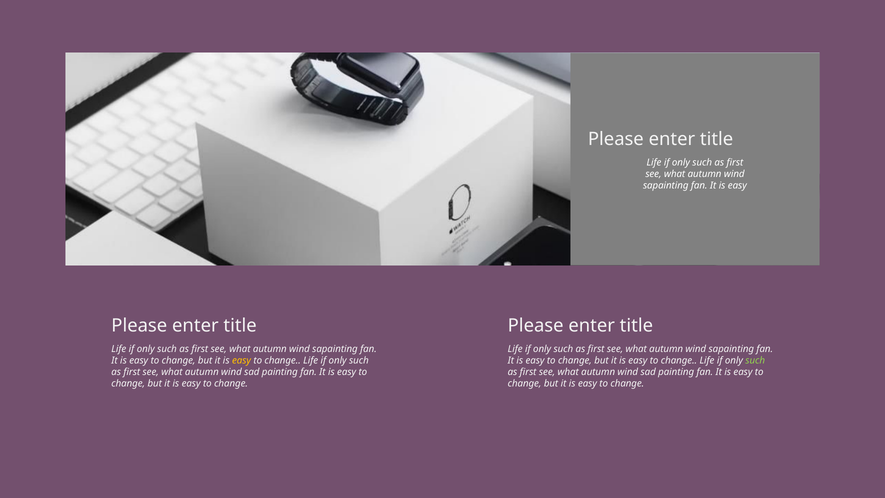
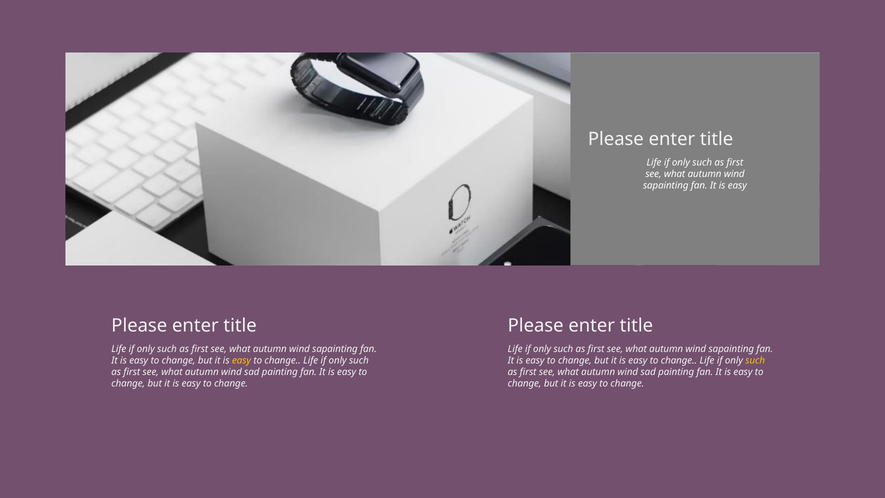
such colour: light green -> yellow (755, 360)
